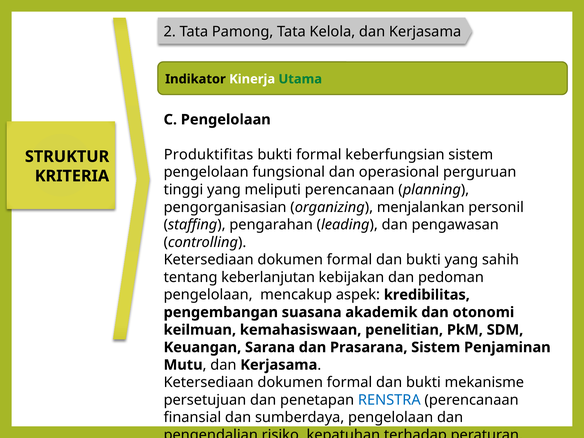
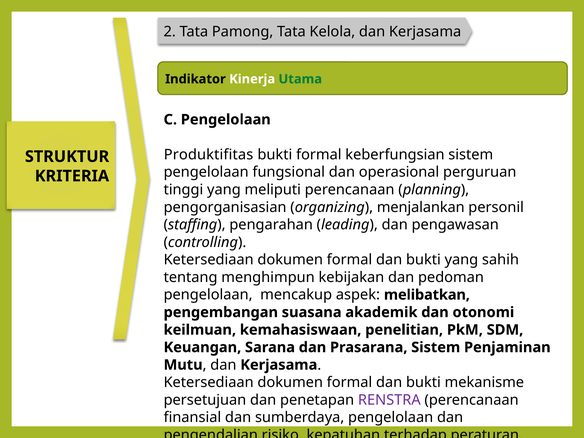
keberlanjutan: keberlanjutan -> menghimpun (268, 277)
kredibilitas: kredibilitas -> melibatkan (427, 295)
RENSTRA colour: blue -> purple (389, 400)
